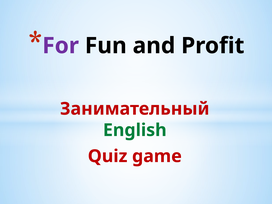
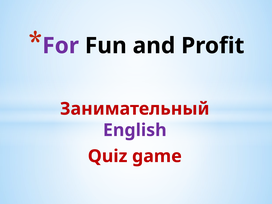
English colour: green -> purple (135, 130)
